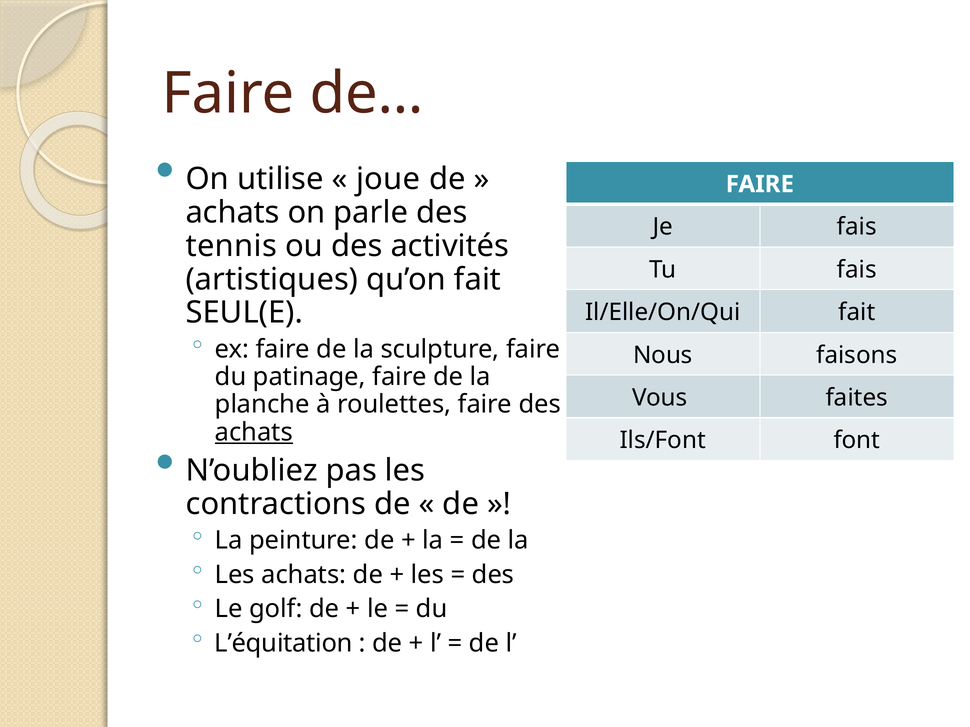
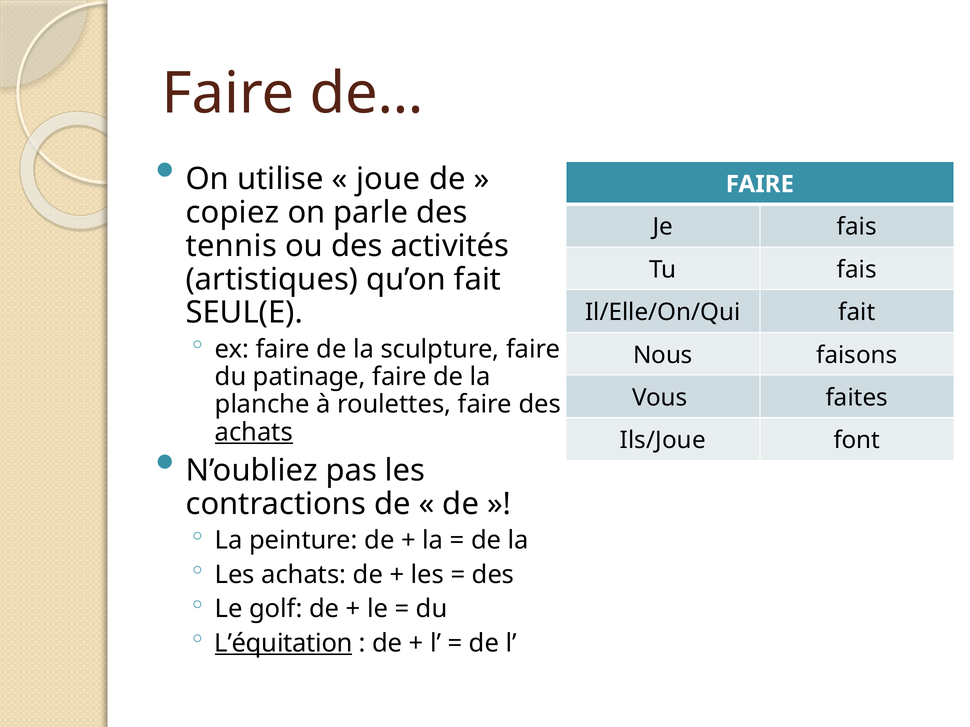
achats: achats -> copiez (233, 213)
Ils/Font: Ils/Font -> Ils/Joue (663, 441)
L’équitation underline: none -> present (284, 644)
